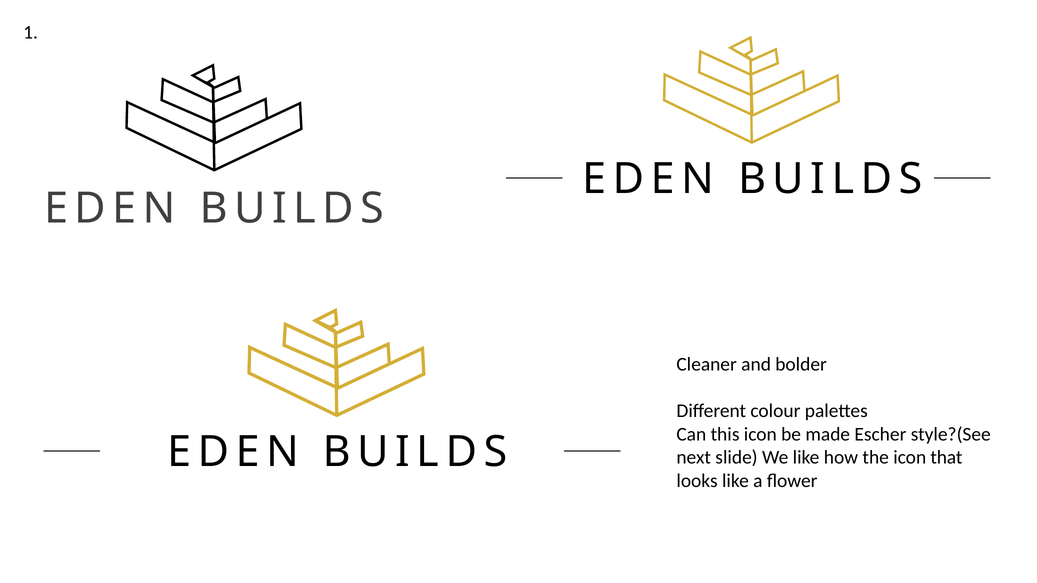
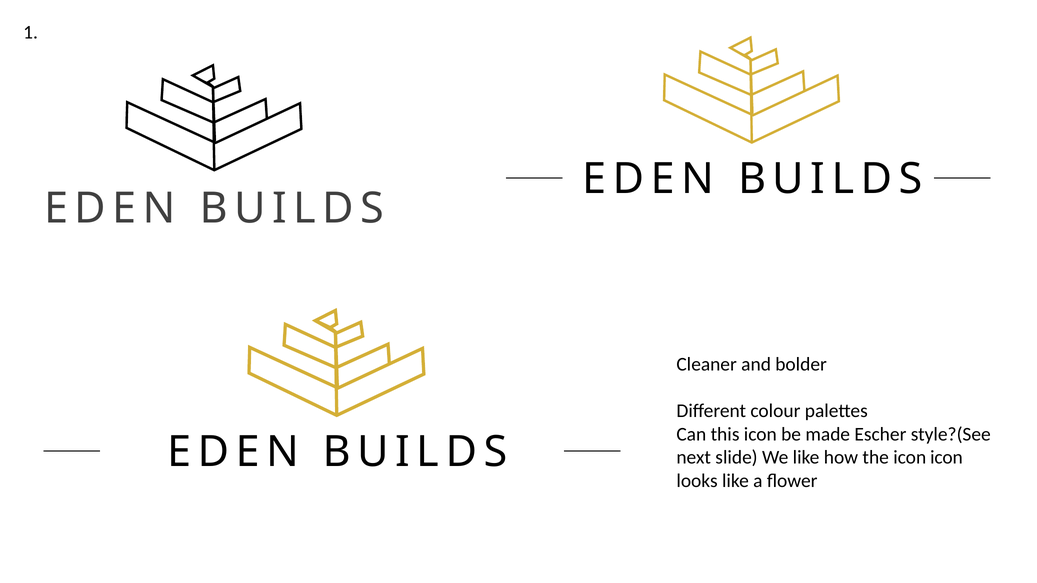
icon that: that -> icon (946, 458)
